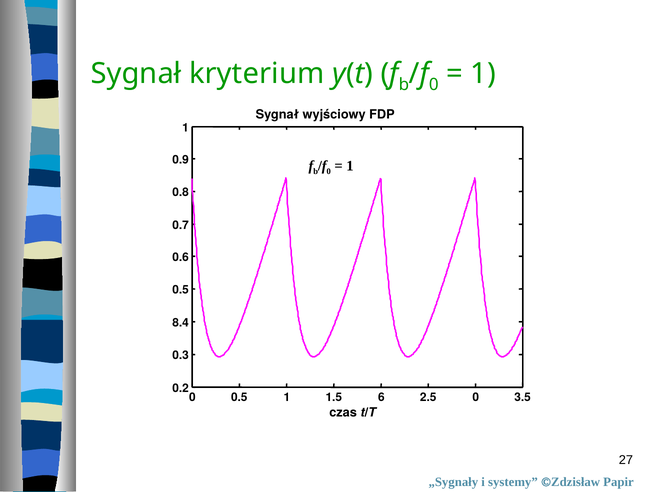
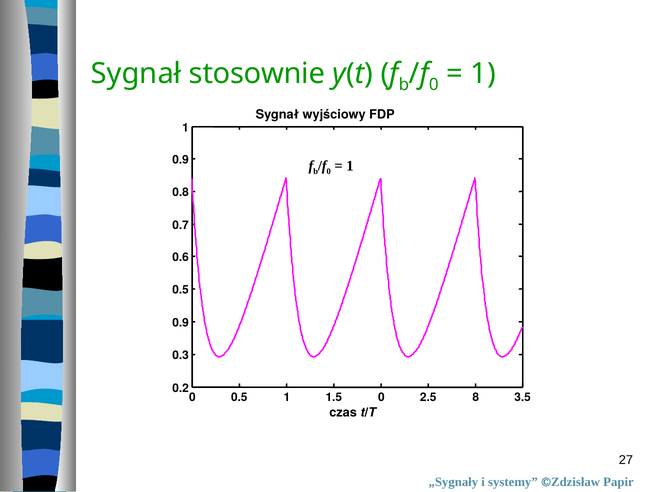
kryterium: kryterium -> stosownie (257, 73)
8.4: 8.4 -> 0.9 (181, 323)
1.5 6: 6 -> 0 (381, 397)
2.5 0: 0 -> 8 (476, 397)
